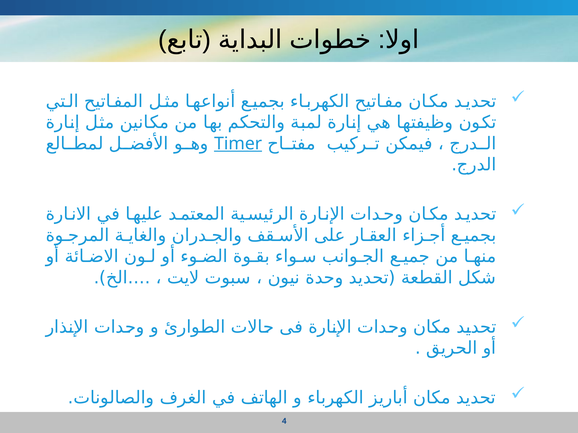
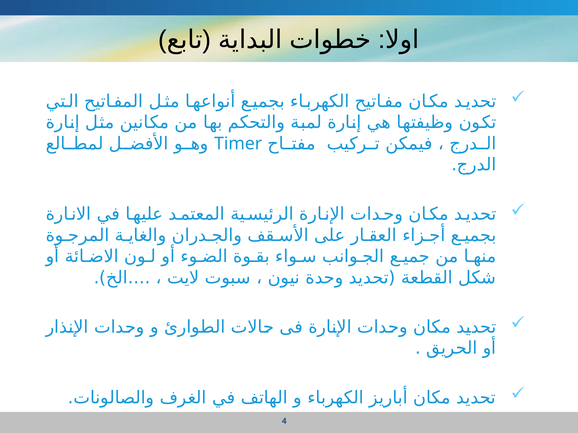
Timer underline: present -> none (238, 144)
